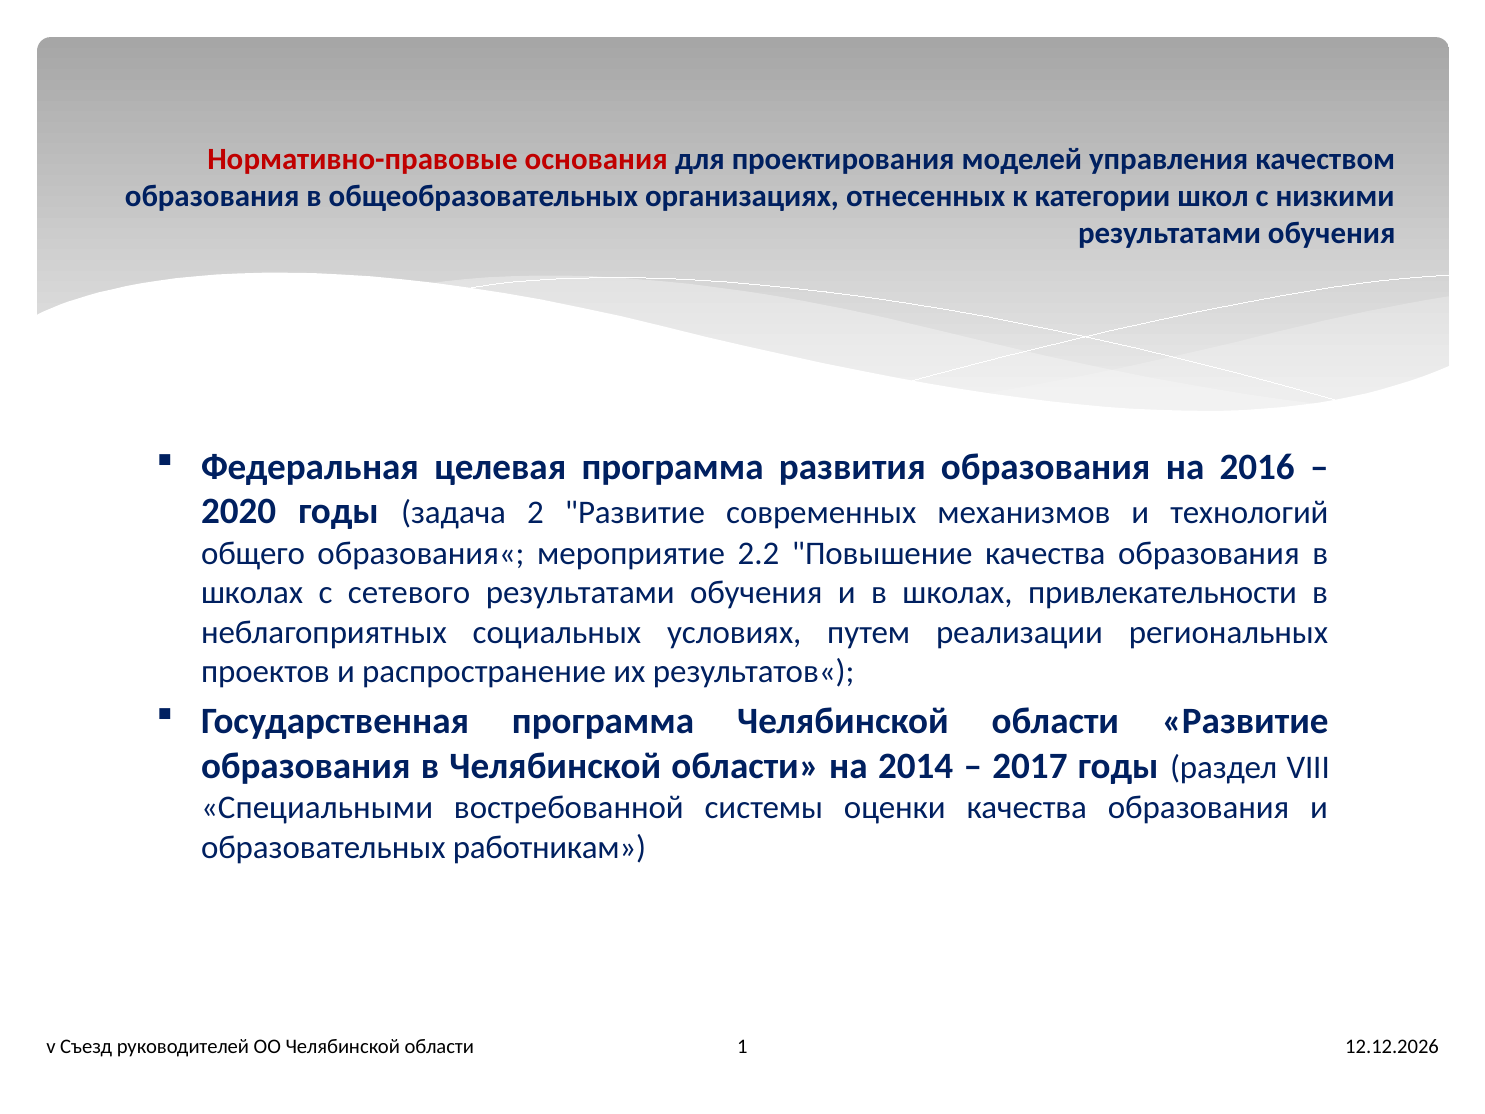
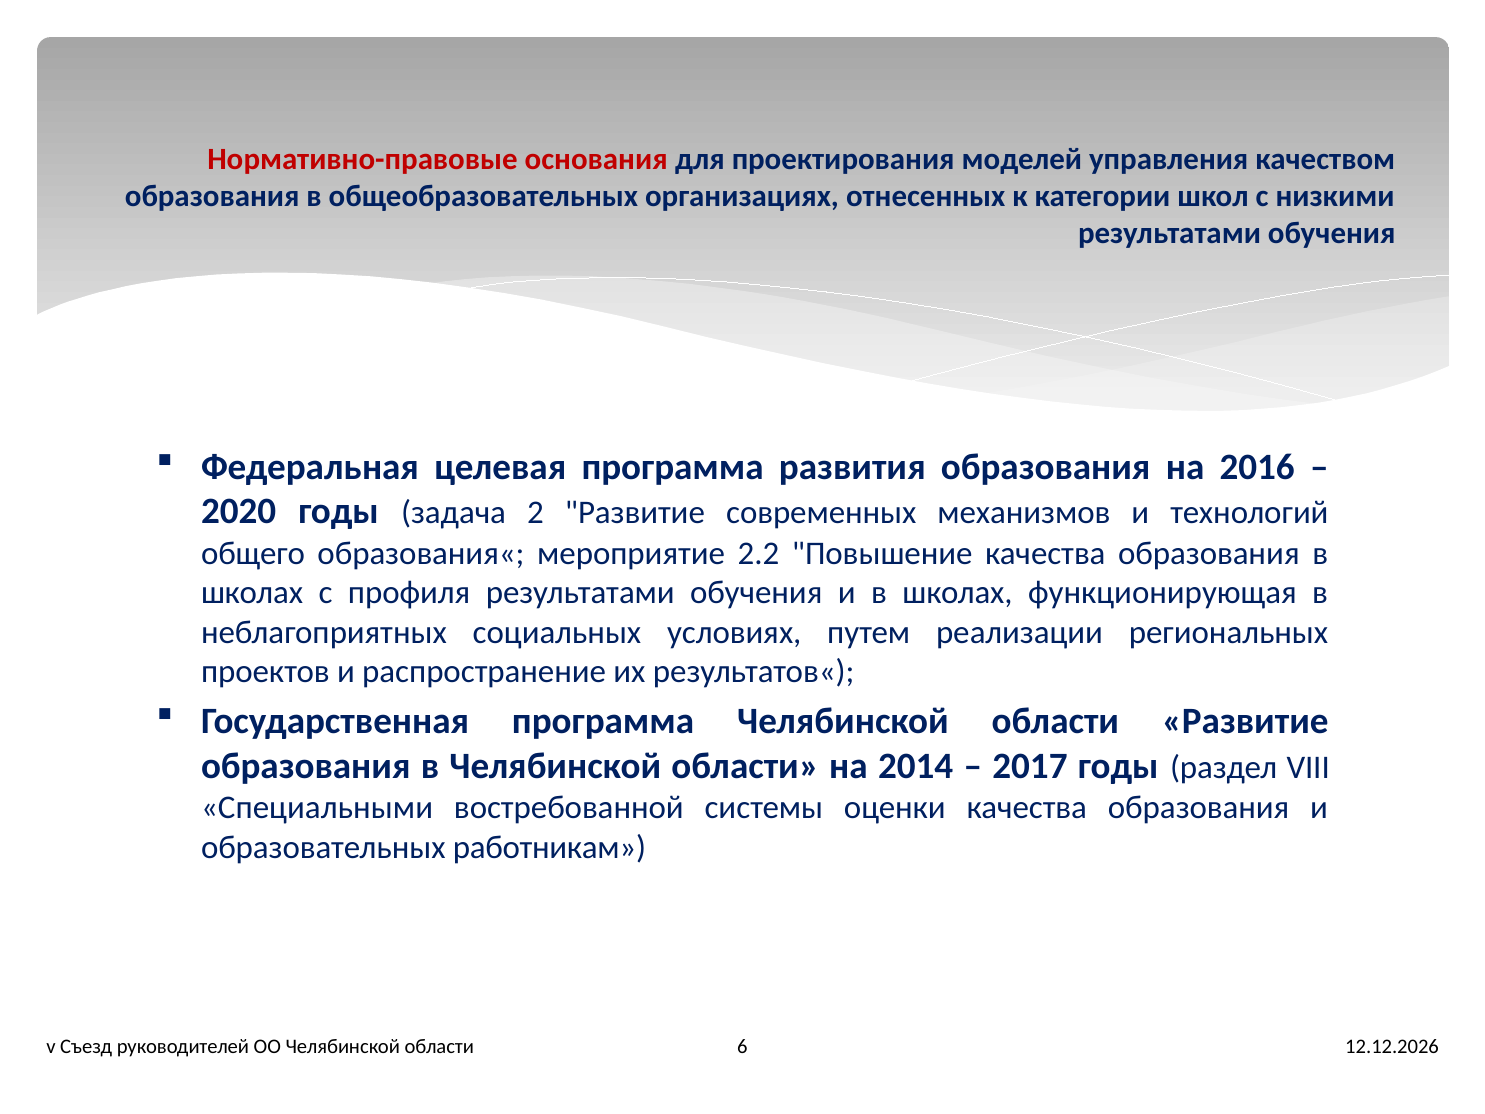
сетевого: сетевого -> профиля (409, 593)
привлекательности: привлекательности -> функционирующая (1162, 593)
1: 1 -> 6 (742, 1046)
